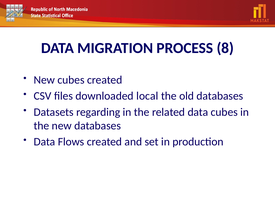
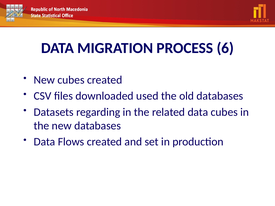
8: 8 -> 6 (225, 48)
local: local -> used (147, 96)
